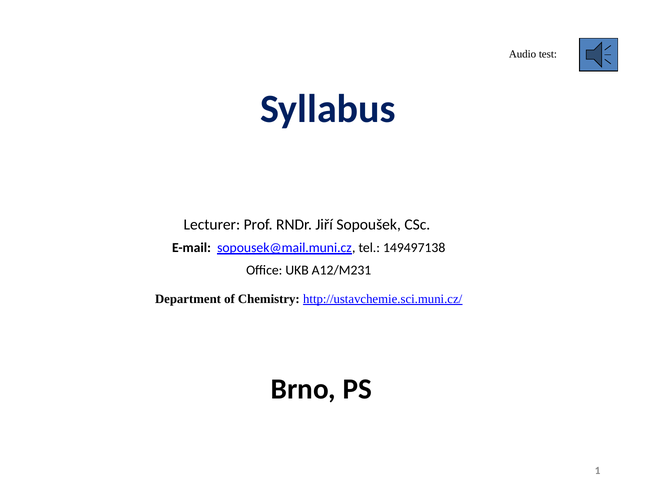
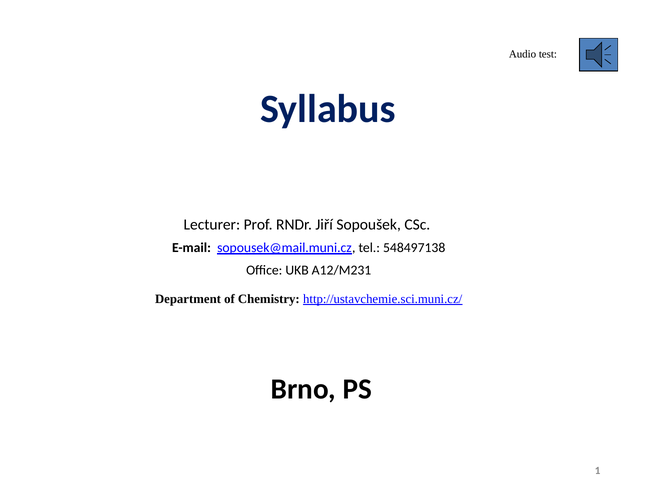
149497138: 149497138 -> 548497138 (414, 248)
